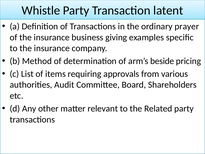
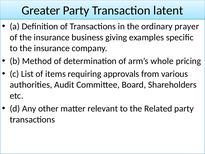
Whistle: Whistle -> Greater (41, 10)
beside: beside -> whole (162, 61)
